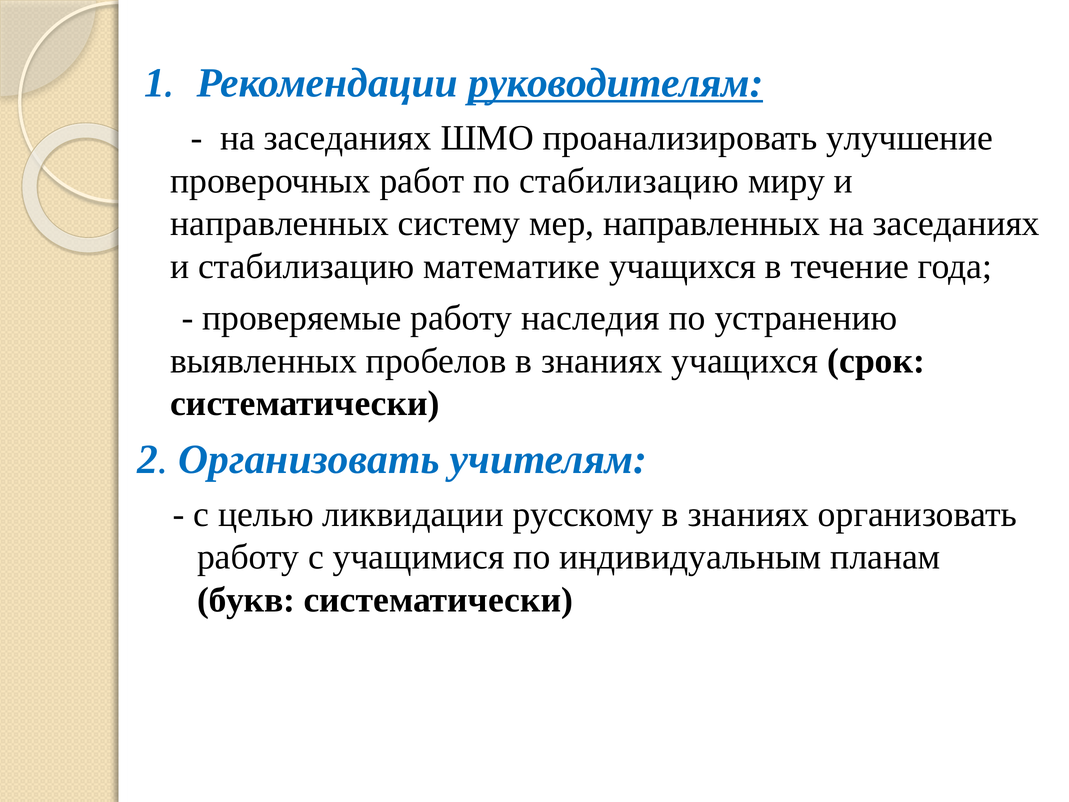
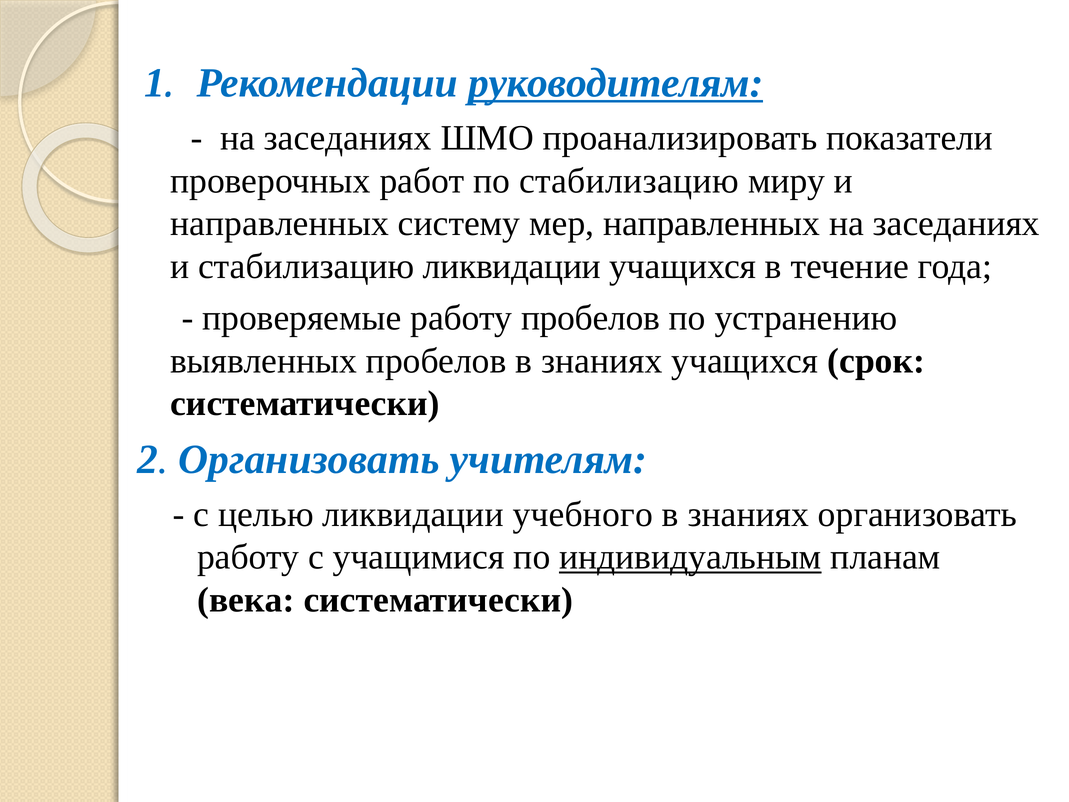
улучшение: улучшение -> показатели (910, 138)
стабилизацию математике: математике -> ликвидации (512, 266)
работу наследия: наследия -> пробелов (591, 318)
русскому: русскому -> учебного (583, 514)
индивидуальным underline: none -> present (690, 557)
букв: букв -> века (246, 600)
